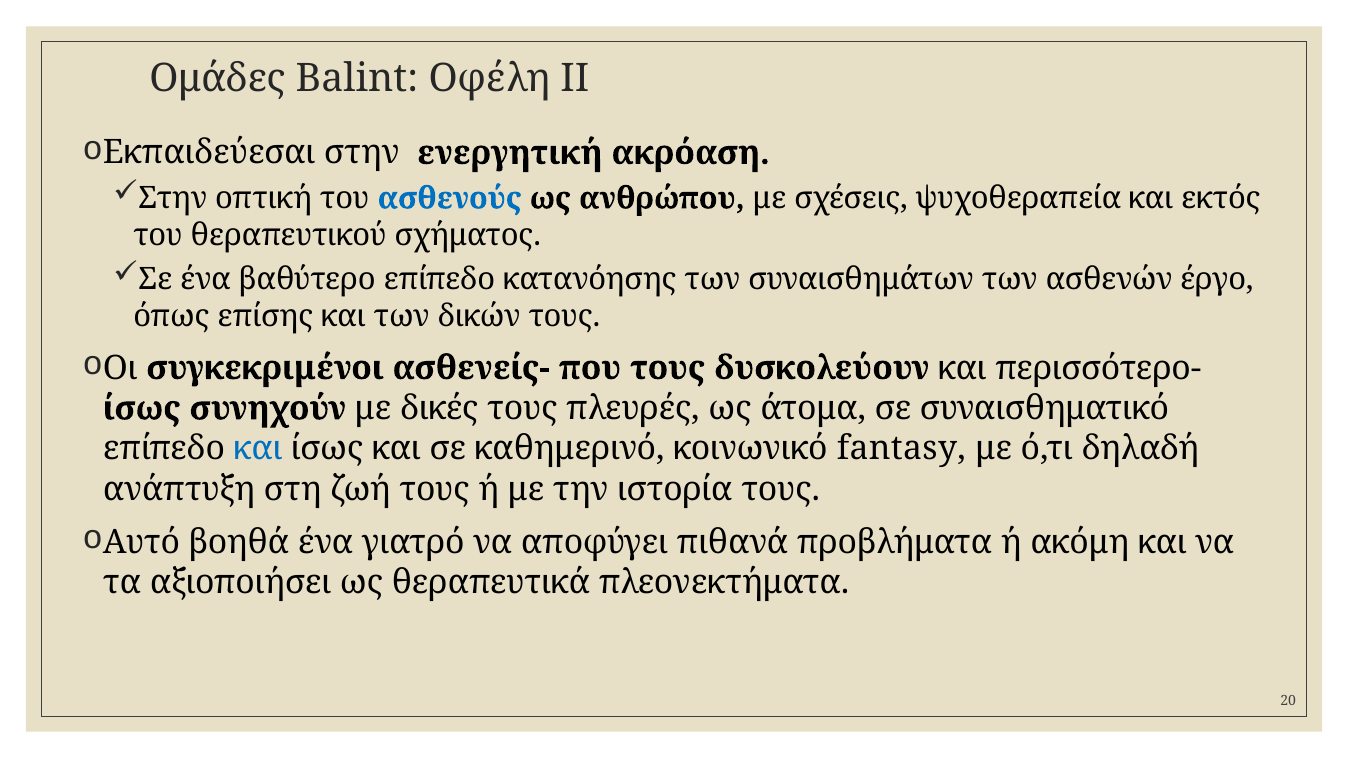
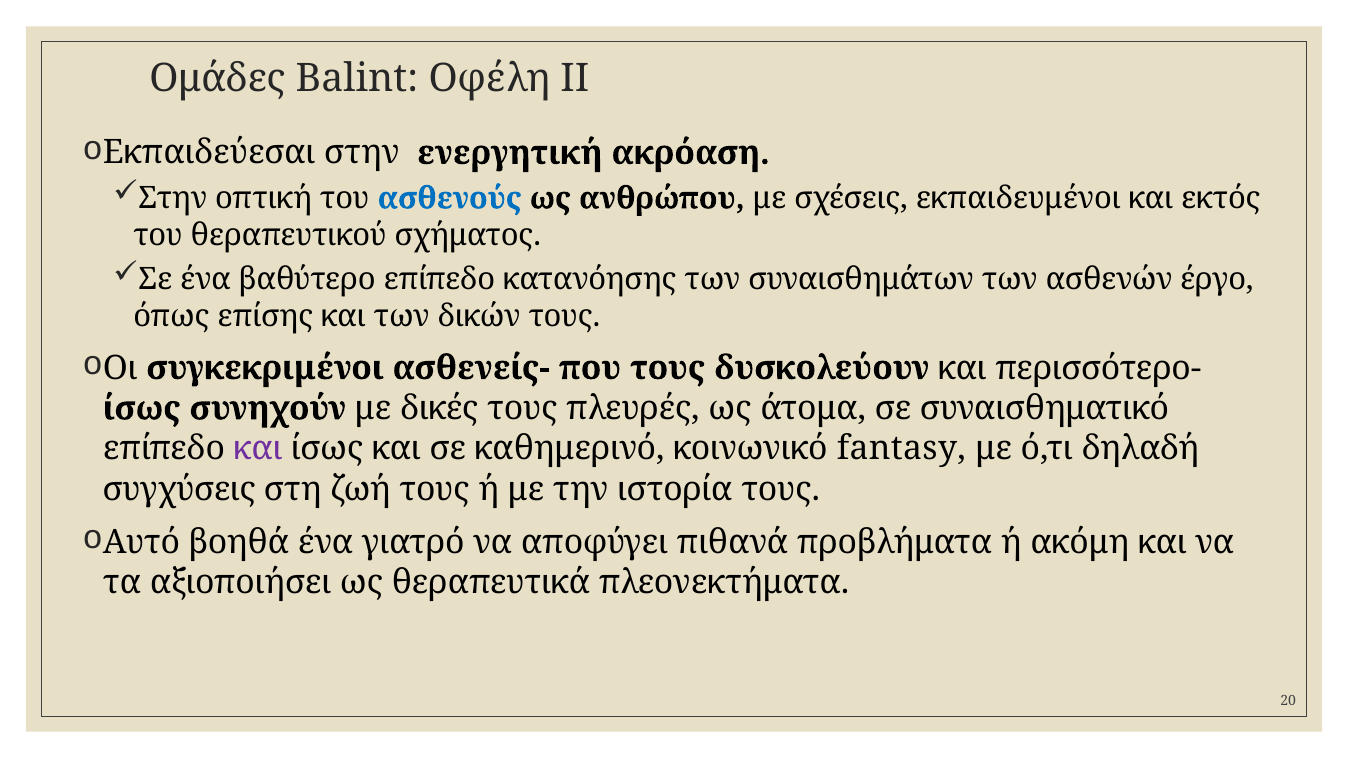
ψυχοθεραπεία: ψυχοθεραπεία -> εκπαιδευμένοι (1018, 198)
και colour: blue -> purple (258, 449)
ανάπτυξη: ανάπτυξη -> συγχύσεις (179, 489)
